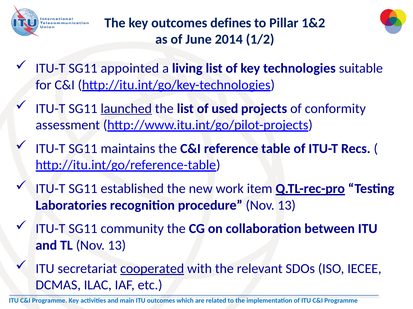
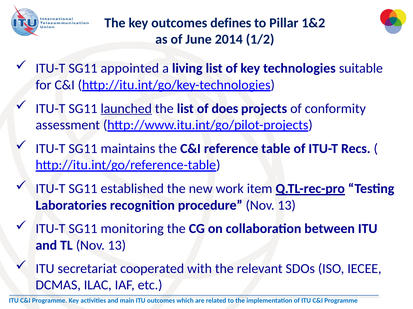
used: used -> does (225, 109)
community: community -> monitoring (132, 229)
cooperated underline: present -> none (152, 269)
